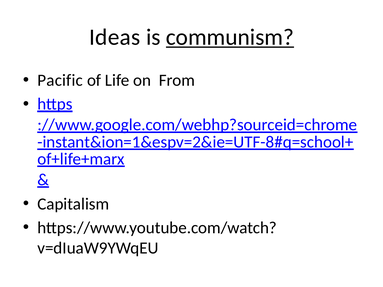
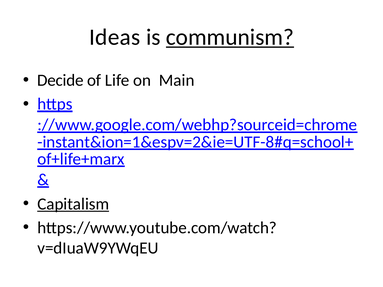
Pacific: Pacific -> Decide (60, 80)
From: From -> Main (177, 80)
Capitalism underline: none -> present (73, 204)
